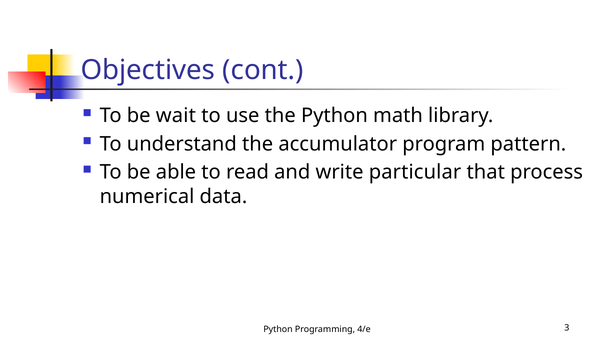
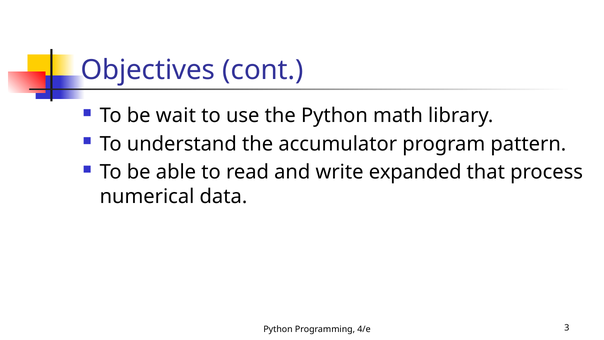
particular: particular -> expanded (415, 172)
